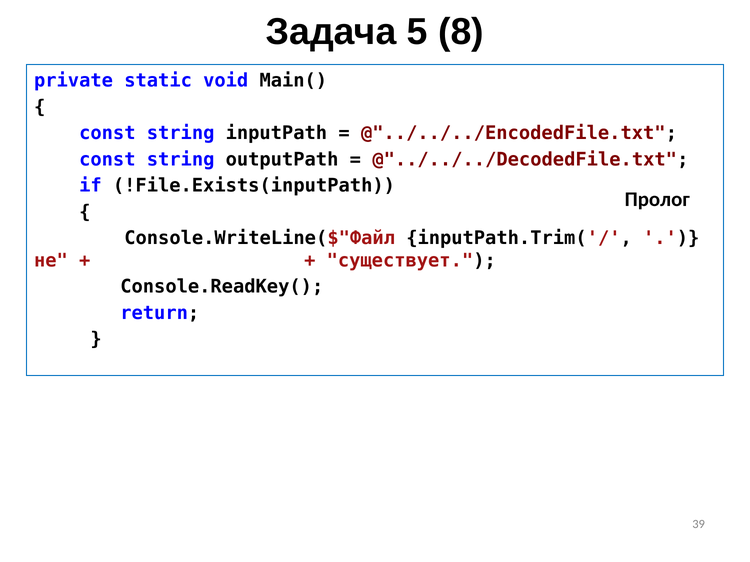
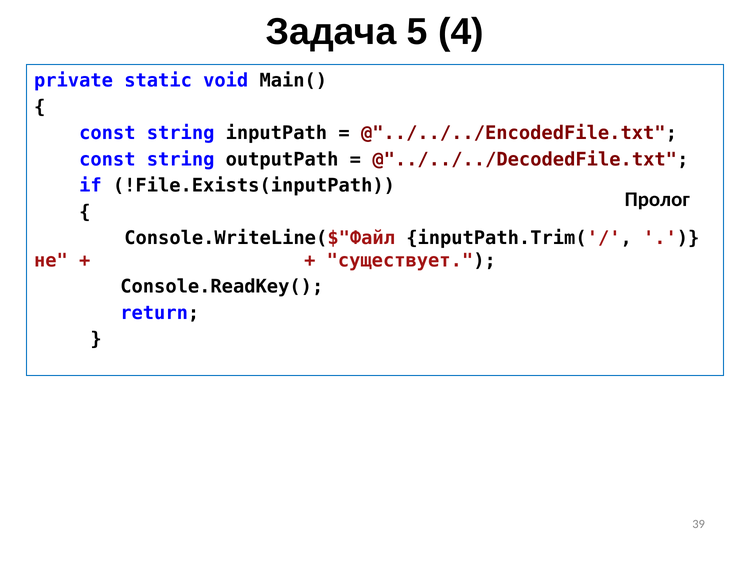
8: 8 -> 4 (461, 32)
